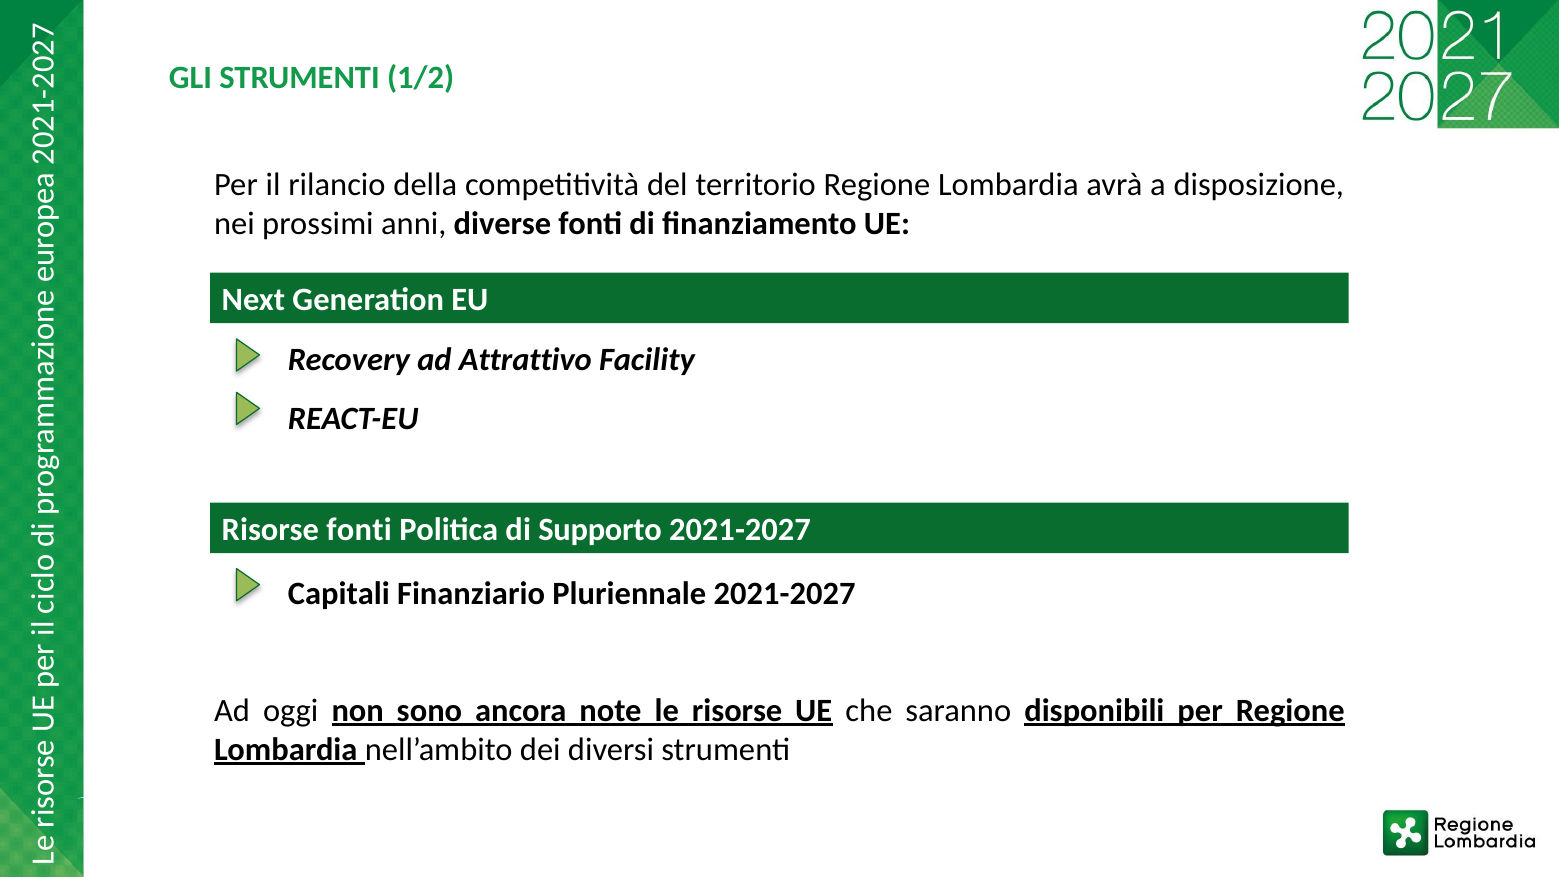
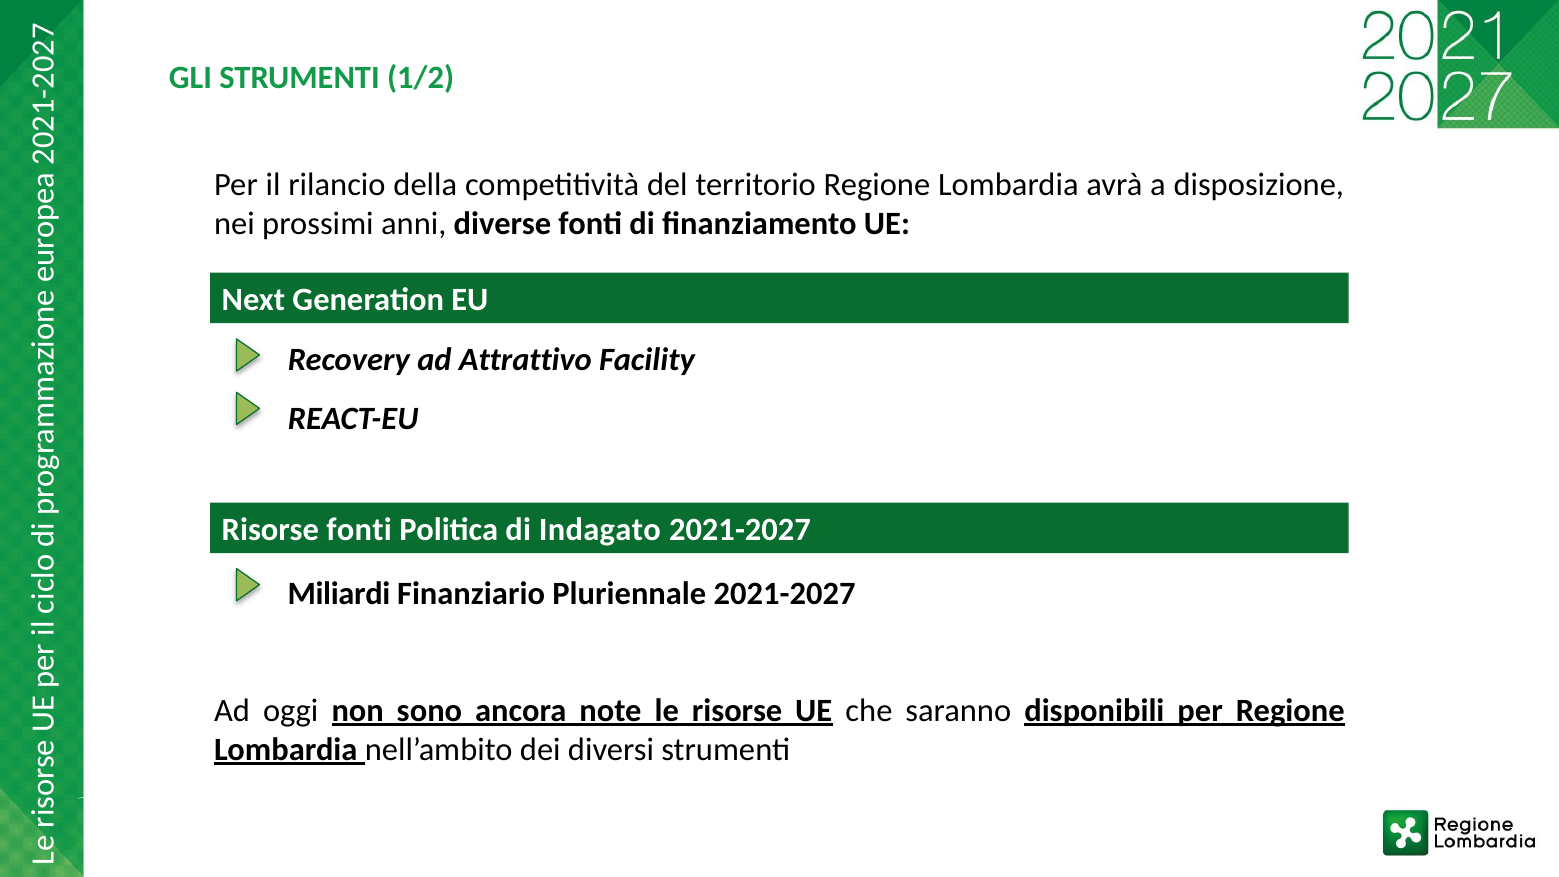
Supporto: Supporto -> Indagato (600, 530)
Capitali: Capitali -> Miliardi (339, 594)
